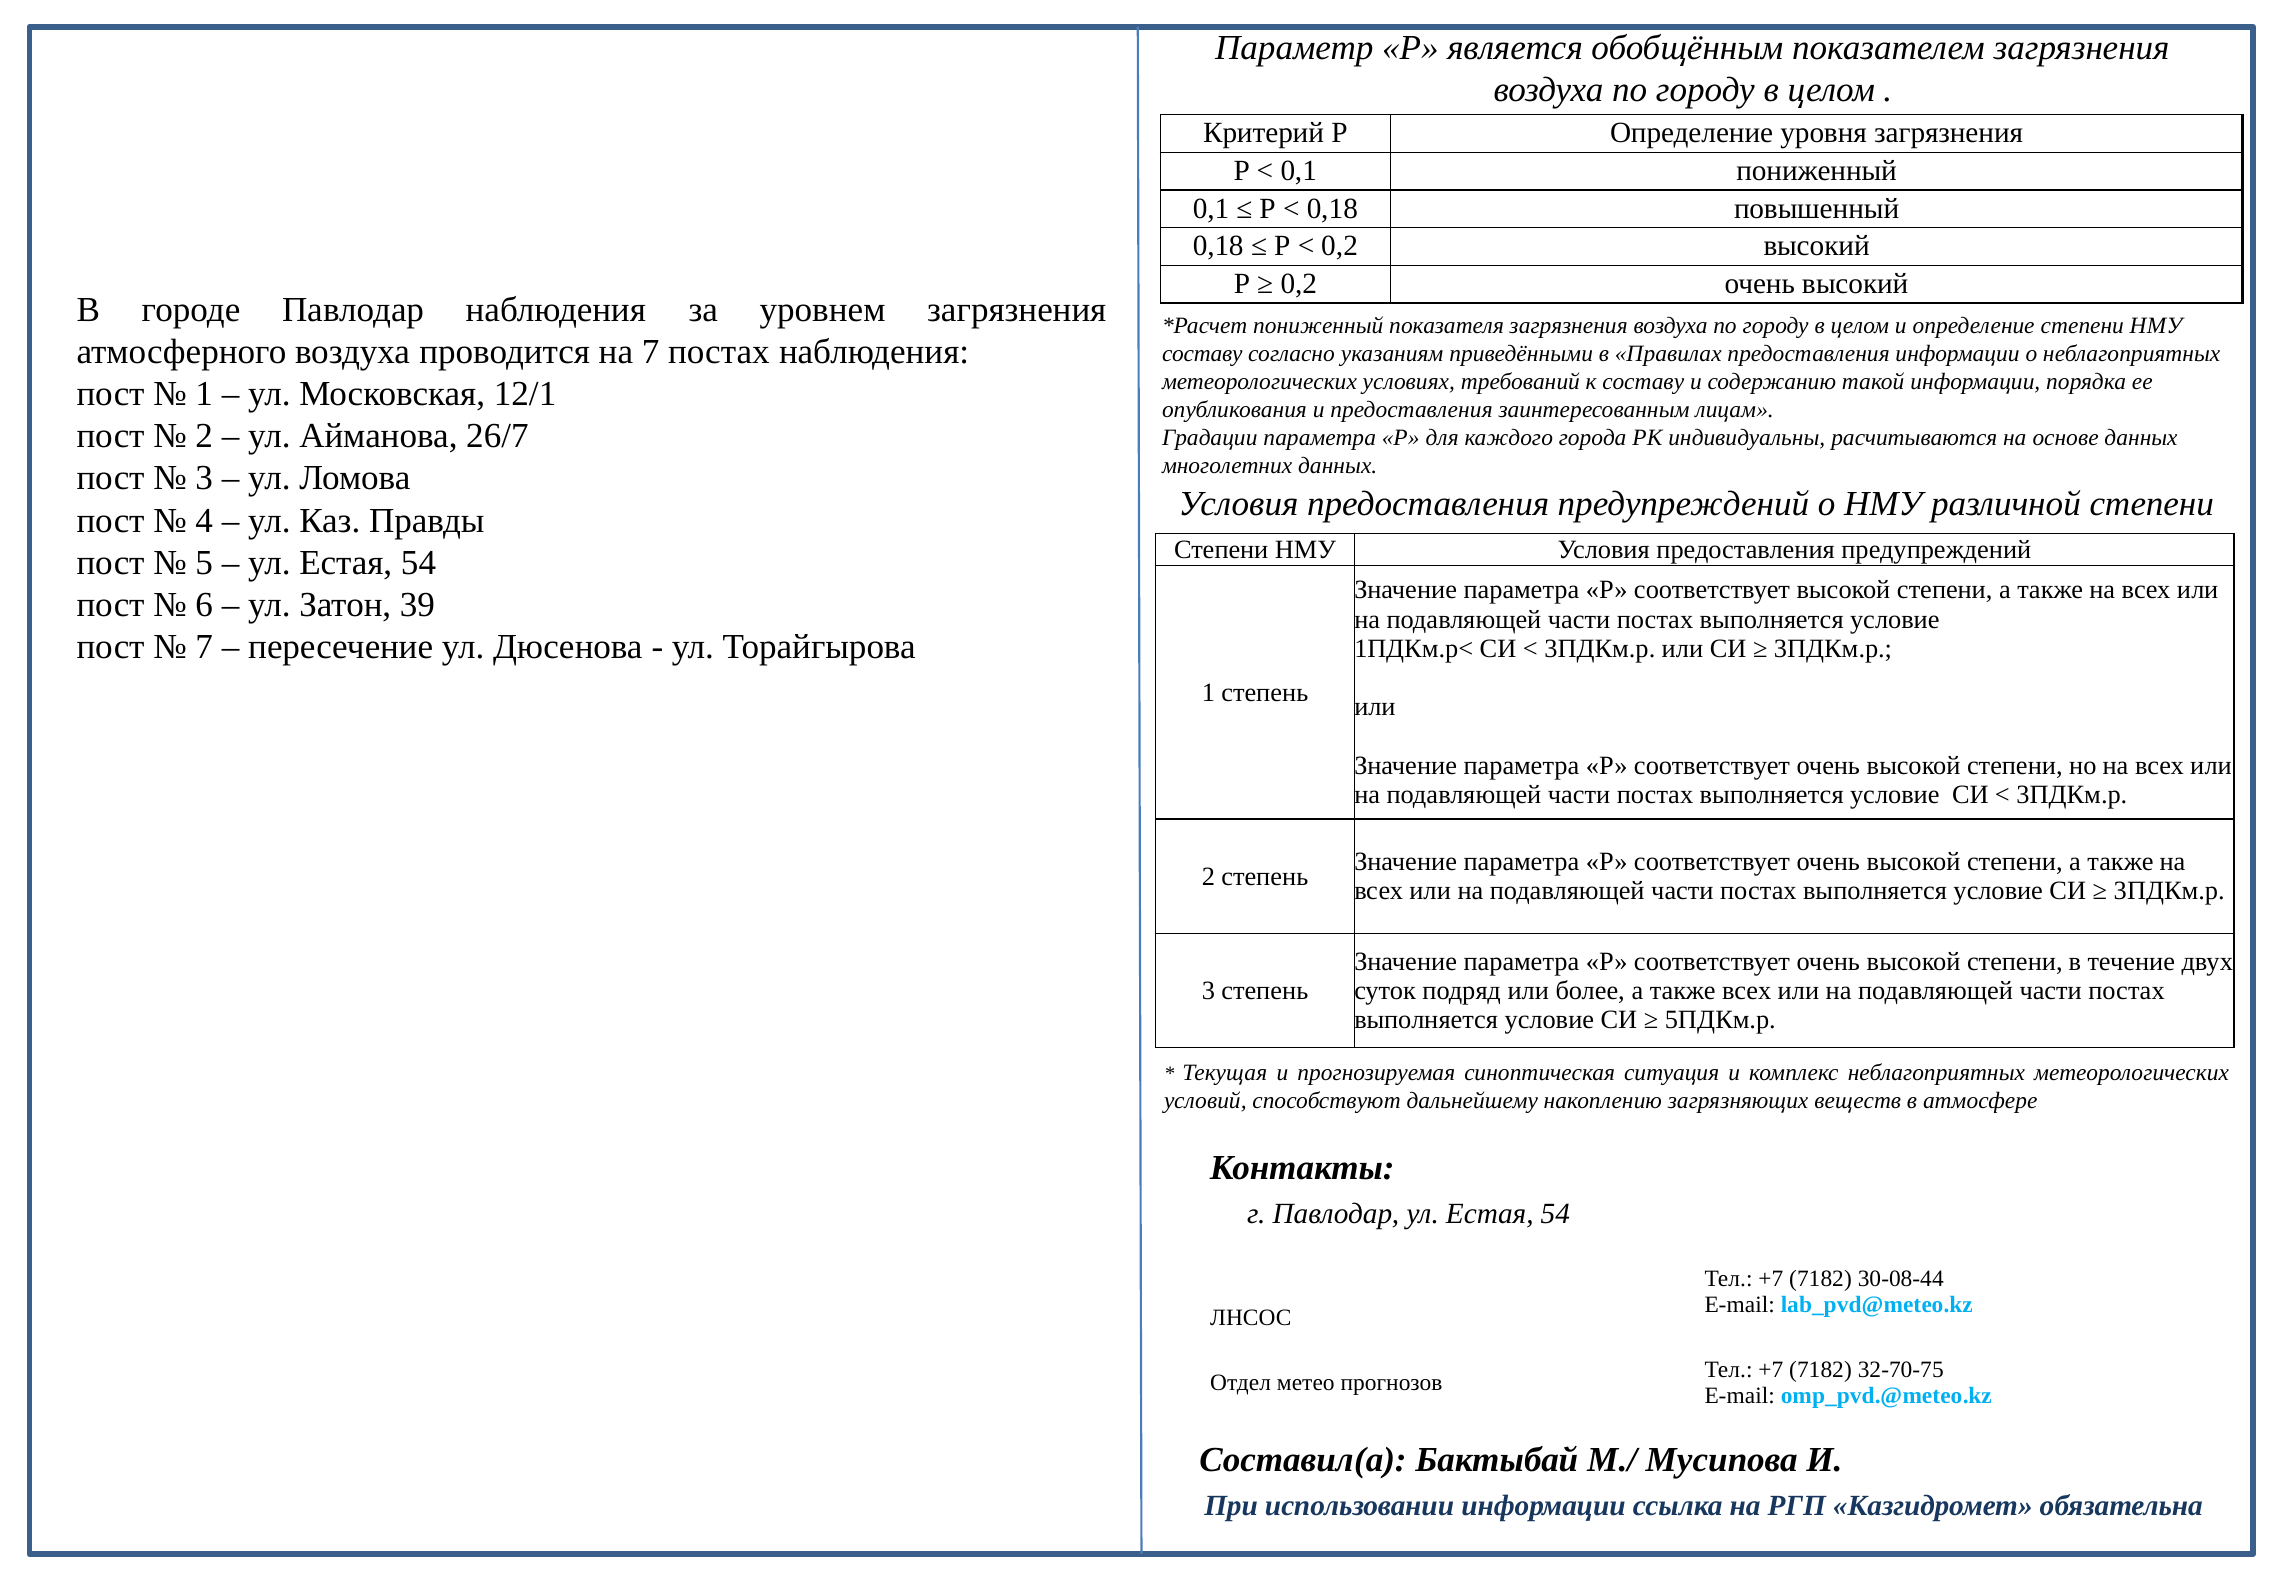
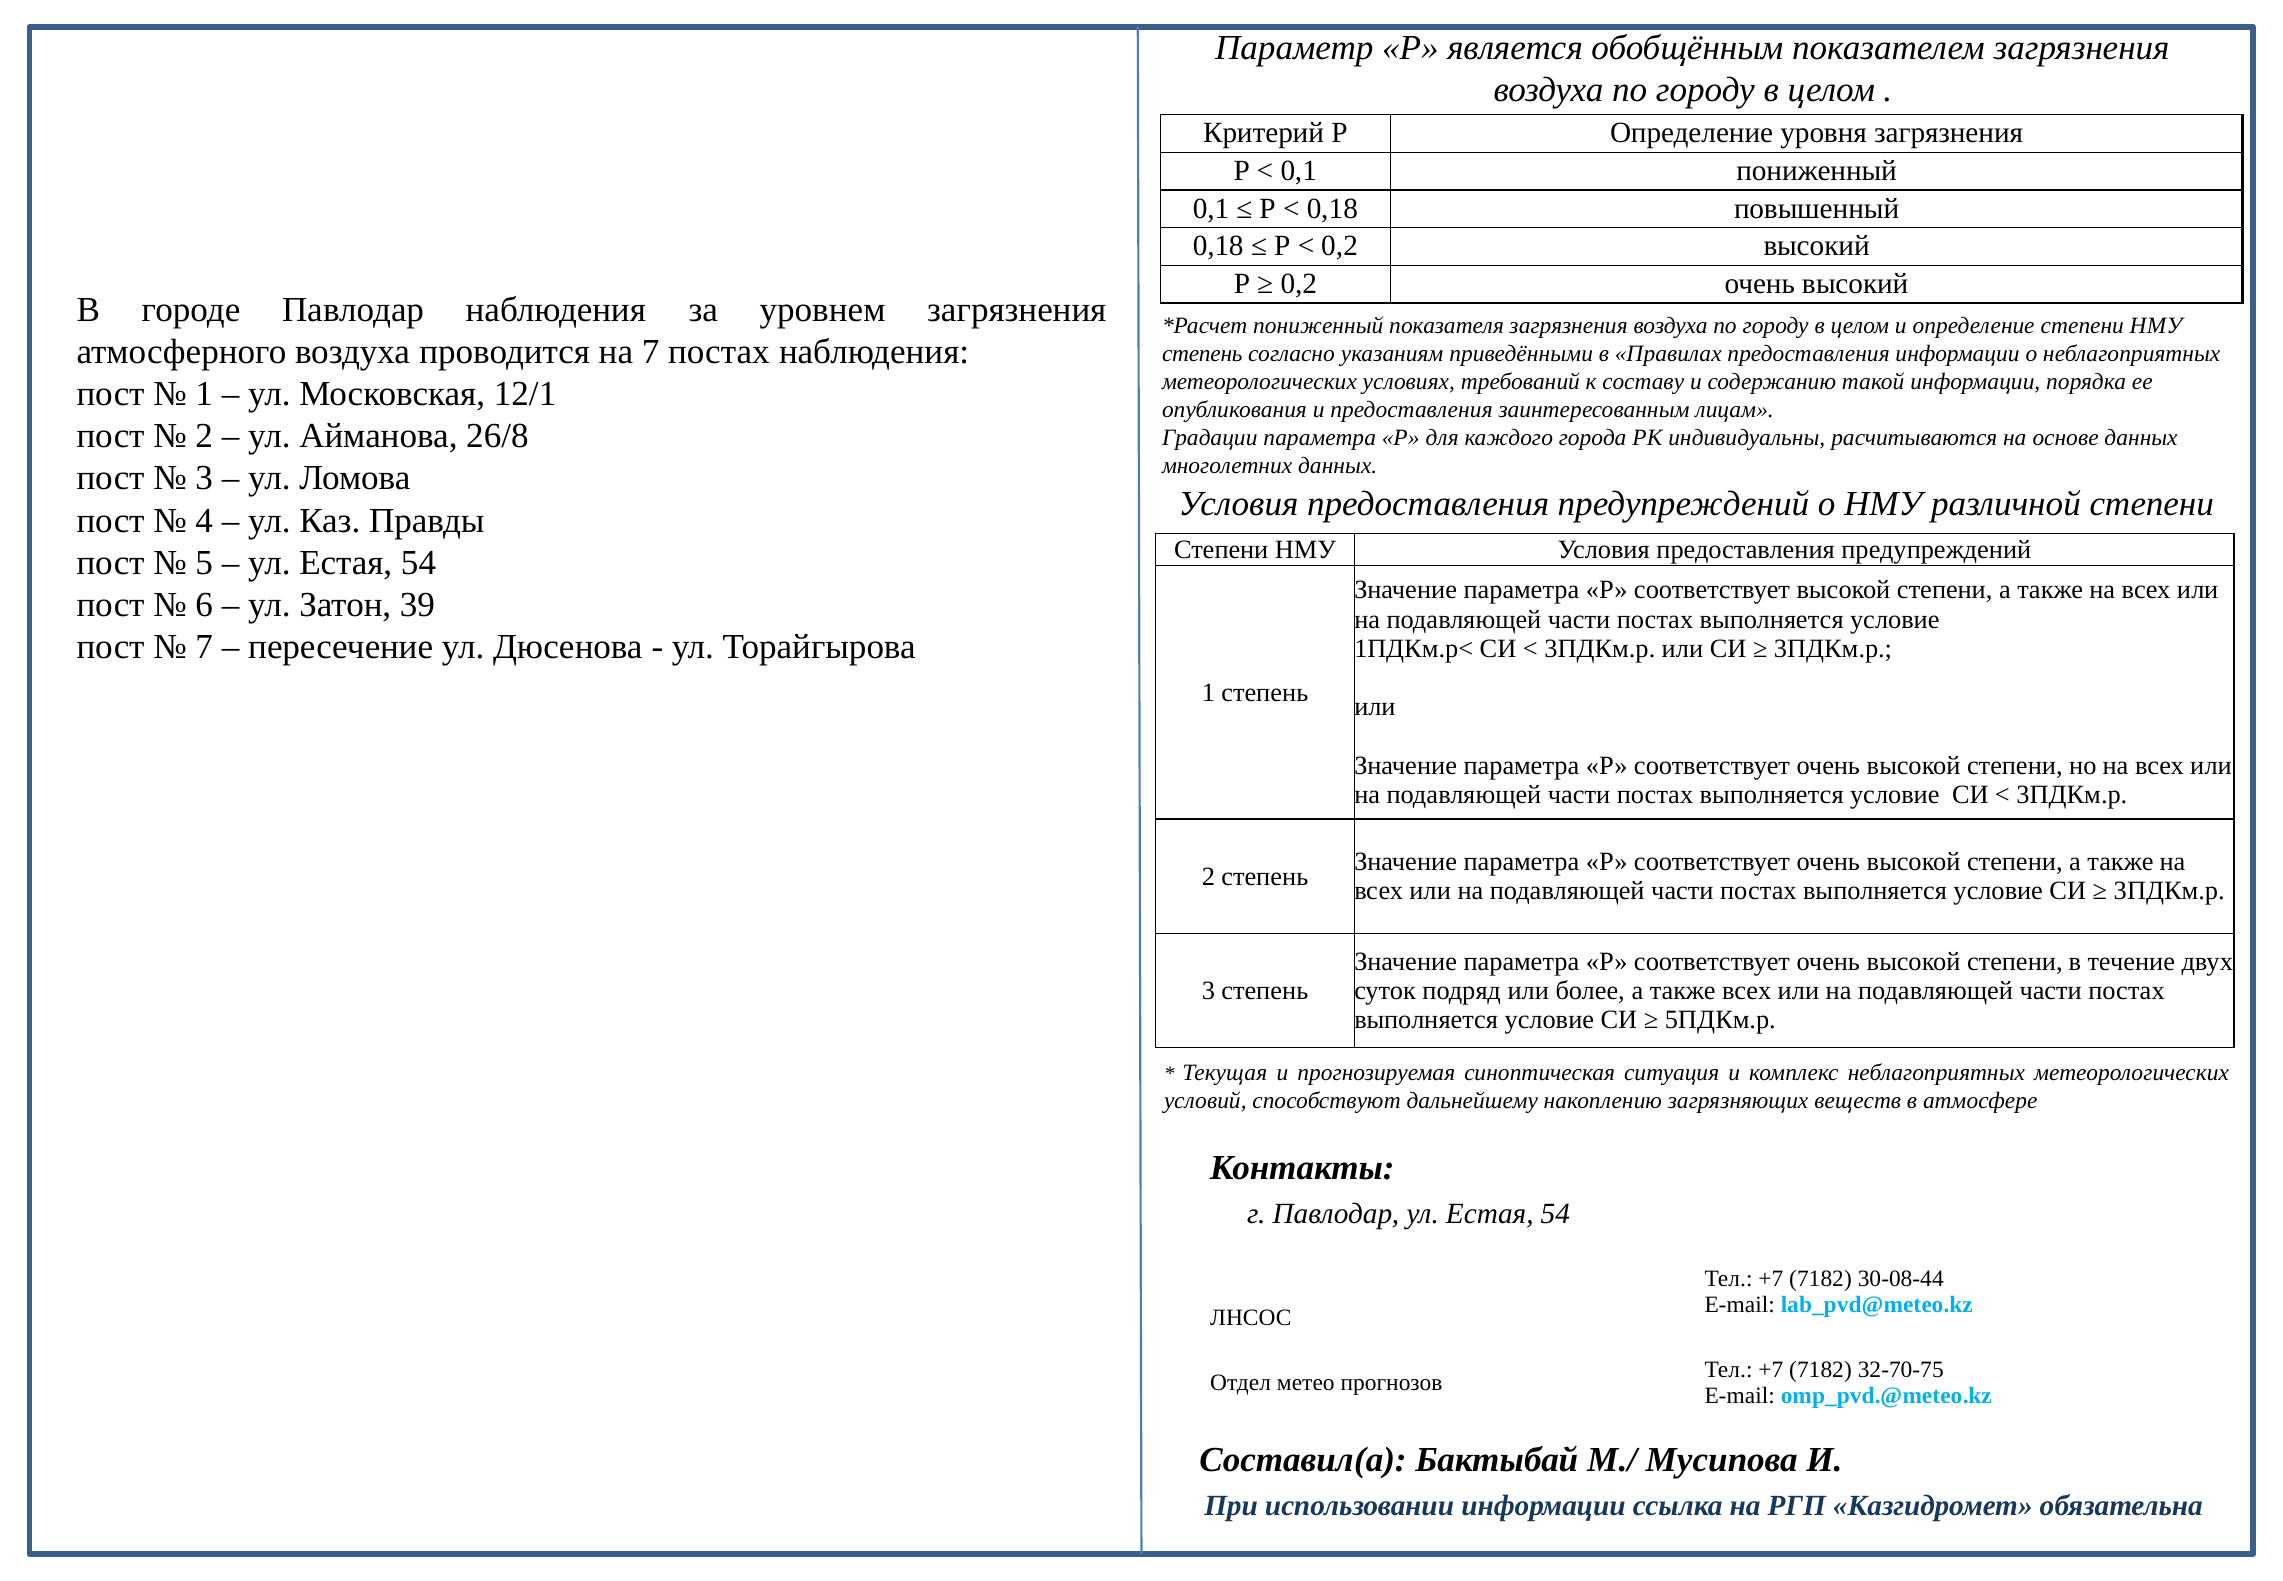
составу: составу -> степень (1202, 354)
26/7: 26/7 -> 26/8 (497, 436)
